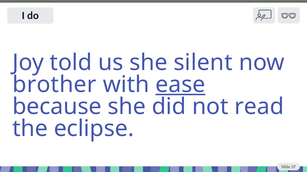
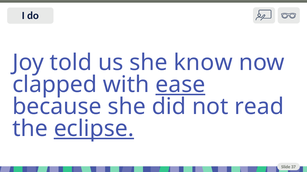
silent: silent -> know (203, 63)
brother: brother -> clapped (55, 85)
eclipse underline: none -> present (94, 129)
